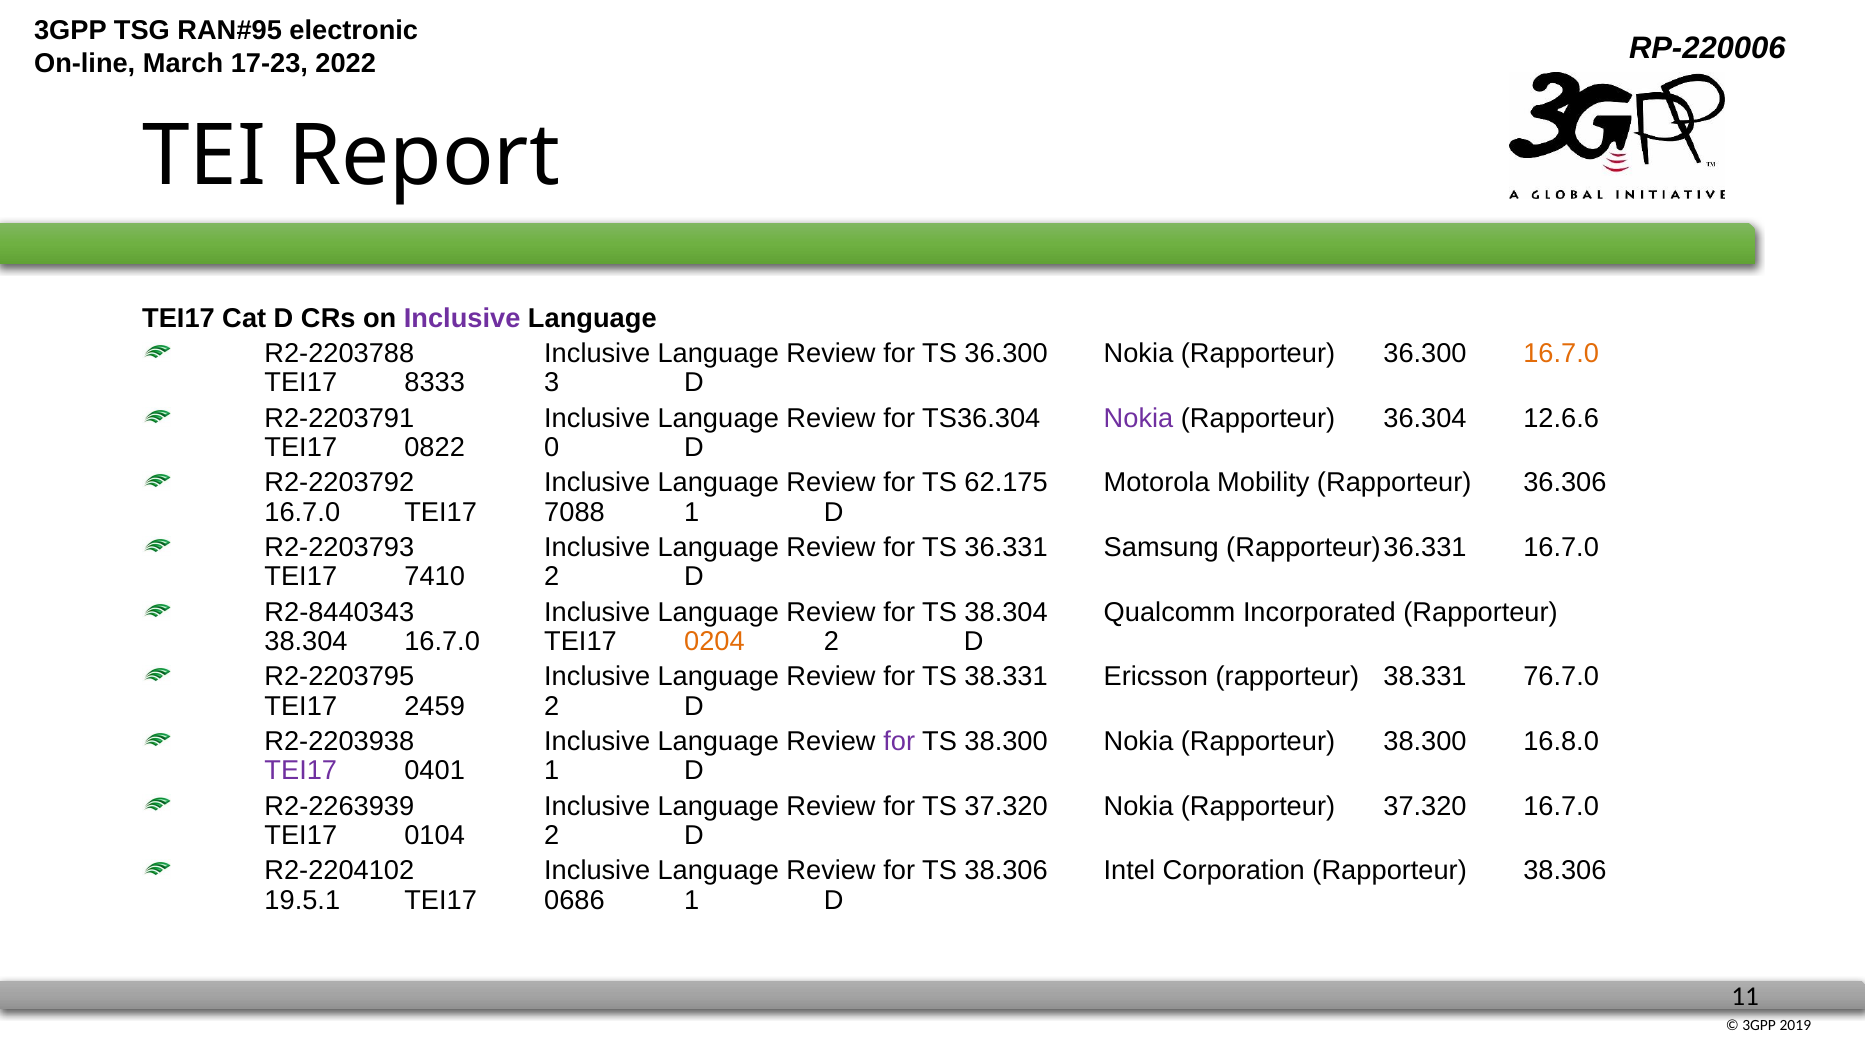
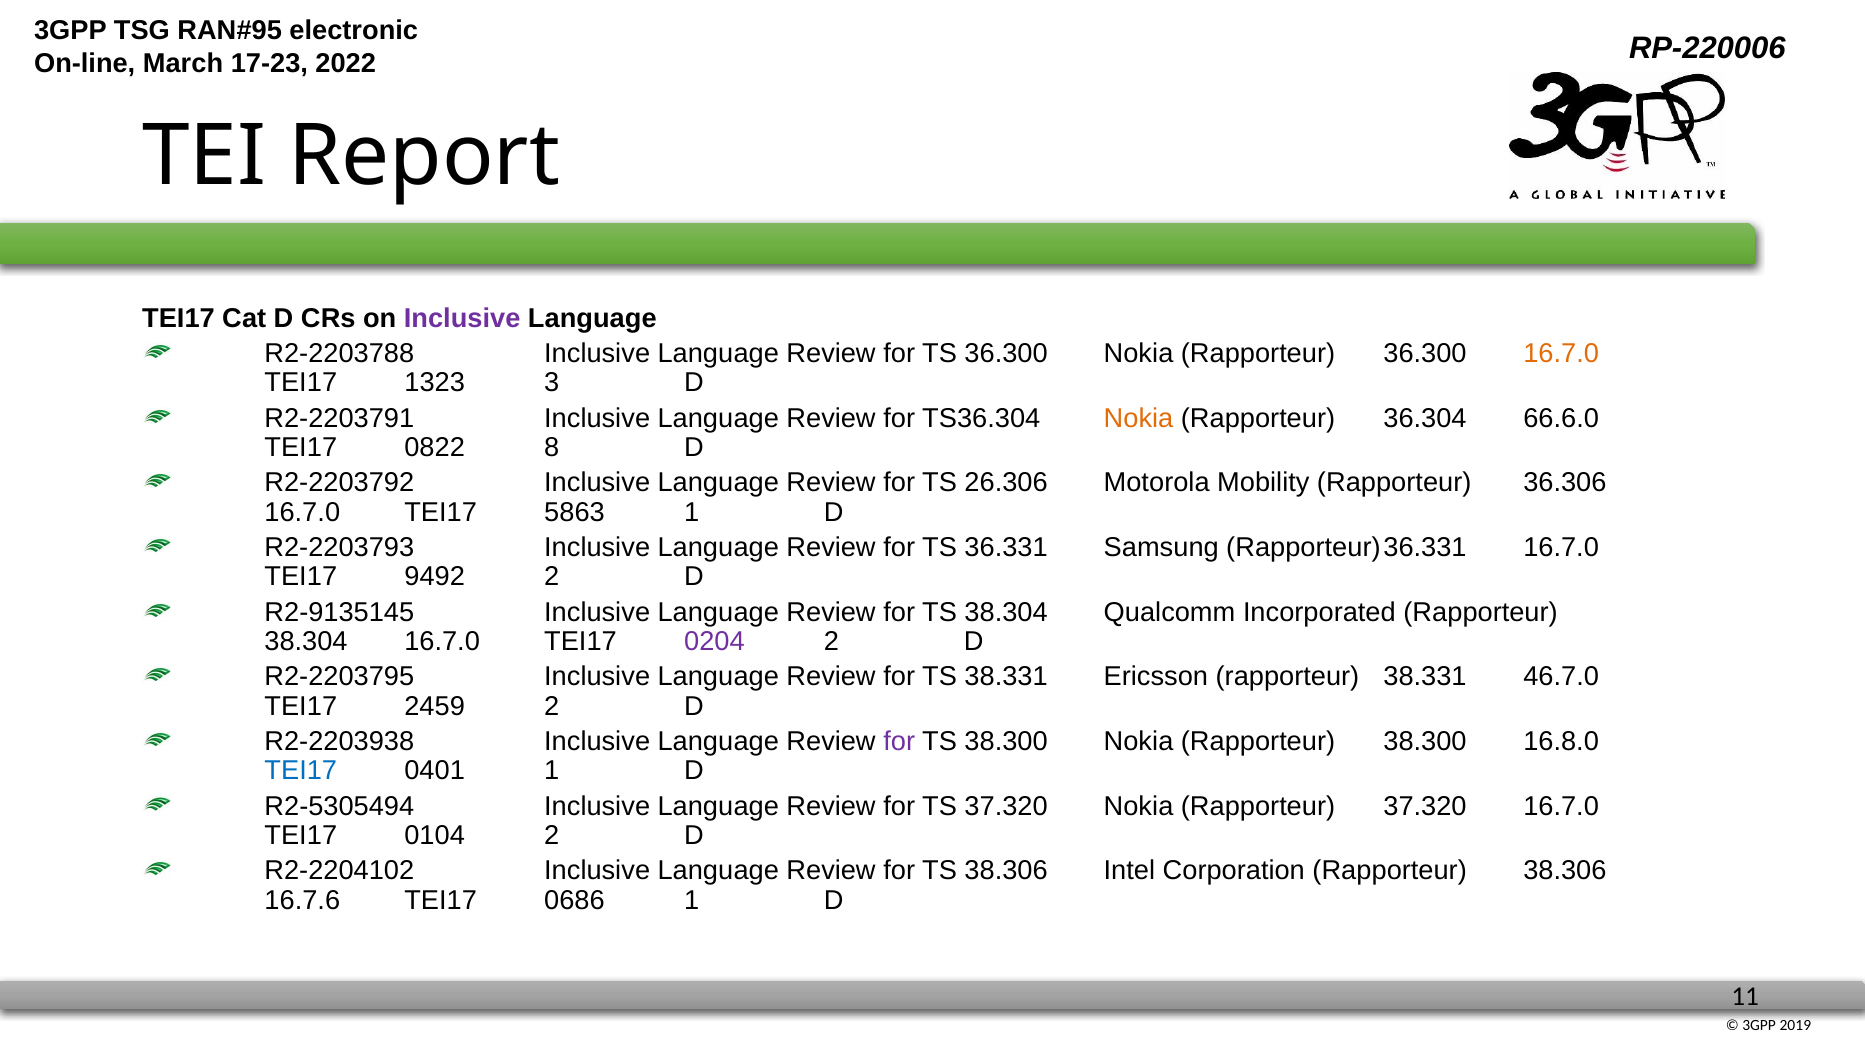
8333: 8333 -> 1323 (435, 383)
Nokia colour: purple -> orange (1139, 418)
12.6.6: 12.6.6 -> 66.6.0 (1561, 418)
0: 0 -> 8 (552, 448)
62.175: 62.175 -> 26.306 (1006, 483)
7088: 7088 -> 5863 (575, 512)
7410: 7410 -> 9492 (435, 577)
R2-8440343: R2-8440343 -> R2-9135145 (339, 612)
0204 colour: orange -> purple (714, 642)
76.7.0: 76.7.0 -> 46.7.0 (1561, 677)
TEI17 colour: purple -> blue (301, 771)
R2-2263939: R2-2263939 -> R2-5305494 (339, 806)
19.5.1: 19.5.1 -> 16.7.6 (302, 900)
